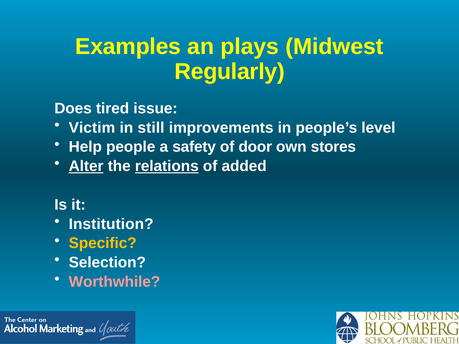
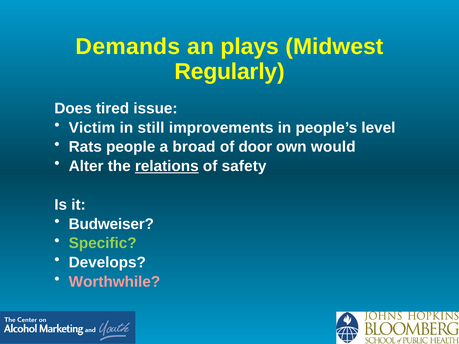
Examples: Examples -> Demands (128, 47)
Help: Help -> Rats (85, 147)
safety: safety -> broad (194, 147)
stores: stores -> would (333, 147)
Alter underline: present -> none (86, 166)
added: added -> safety (244, 166)
Institution: Institution -> Budweiser (111, 224)
Specific colour: yellow -> light green (103, 243)
Selection: Selection -> Develops (107, 263)
